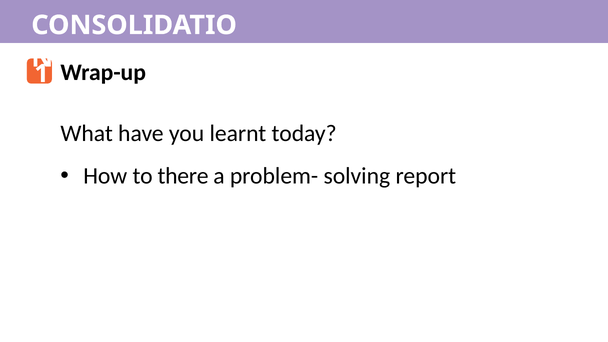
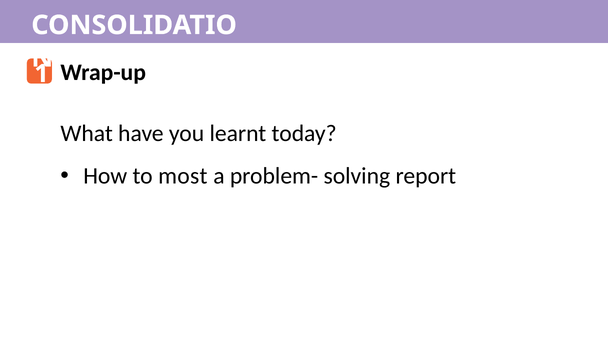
there: there -> most (183, 176)
